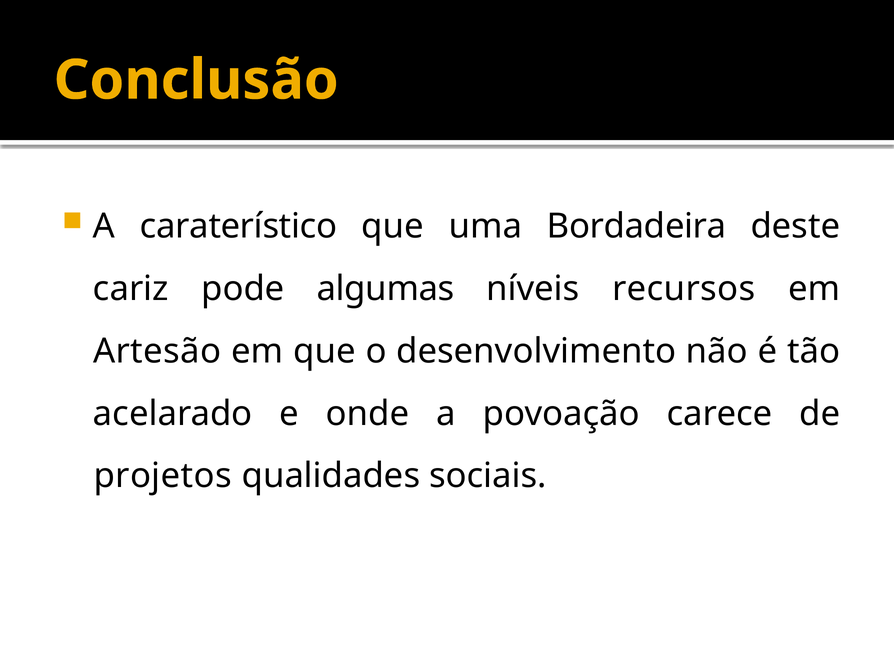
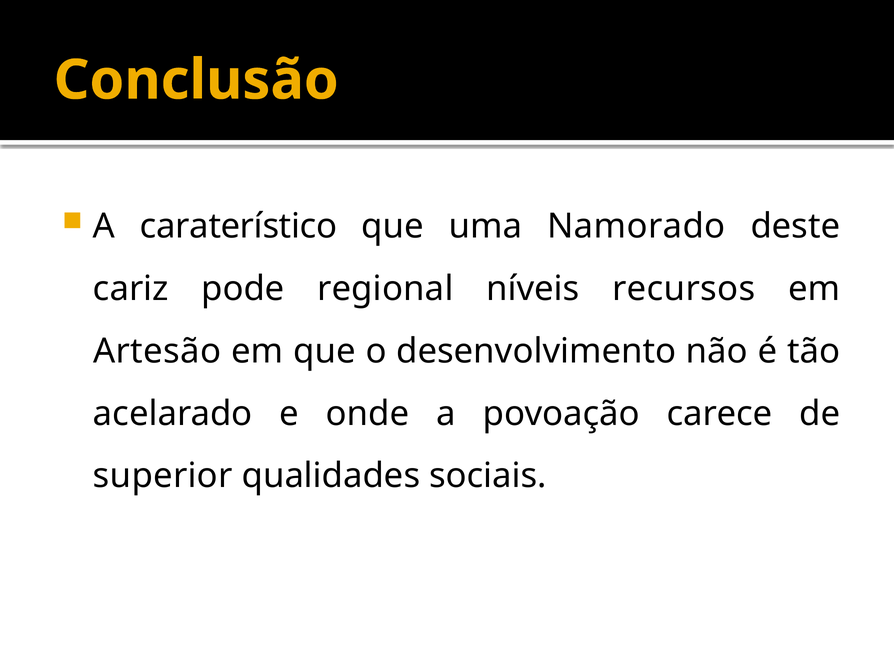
Bordadeira: Bordadeira -> Namorado (636, 227)
algumas: algumas -> regional (385, 289)
projetos: projetos -> superior (163, 476)
